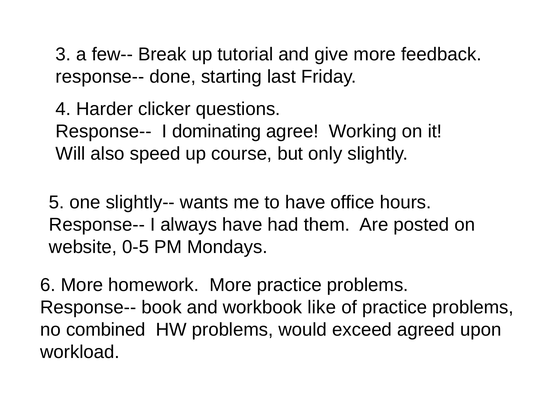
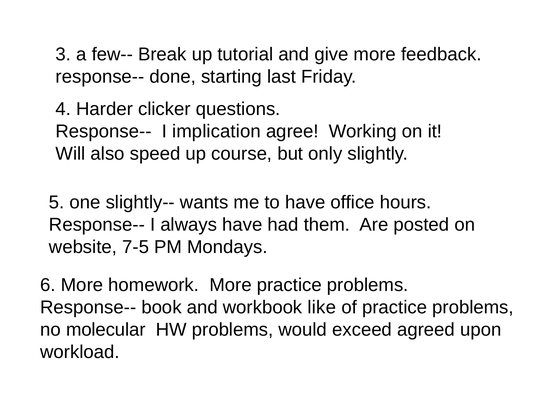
dominating: dominating -> implication (216, 131)
0-5: 0-5 -> 7-5 (136, 247)
combined: combined -> molecular (106, 330)
